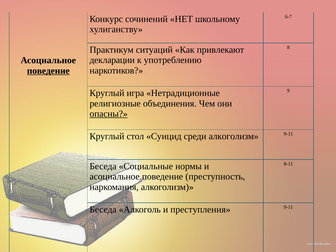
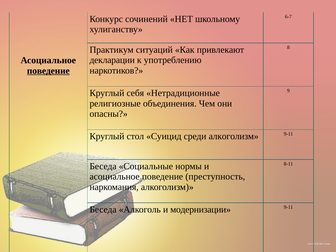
игра: игра -> себя (135, 93)
опасны underline: present -> none (109, 114)
преступления: преступления -> модернизации (201, 210)
